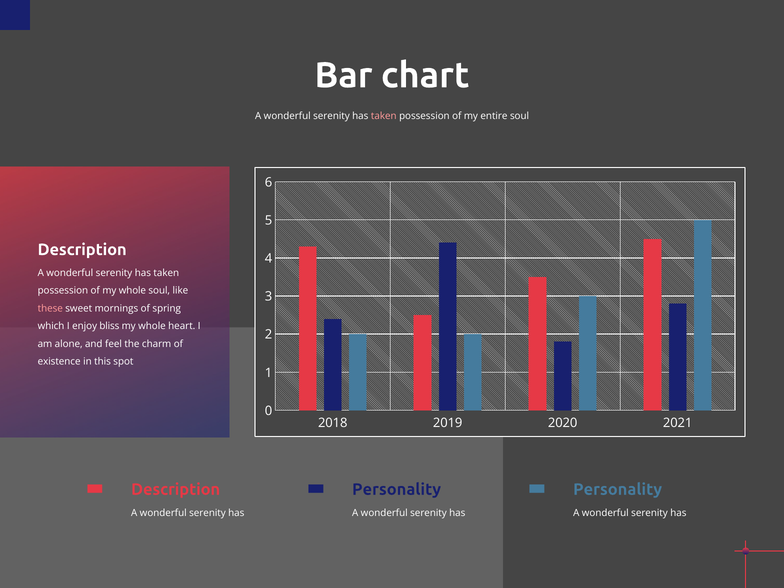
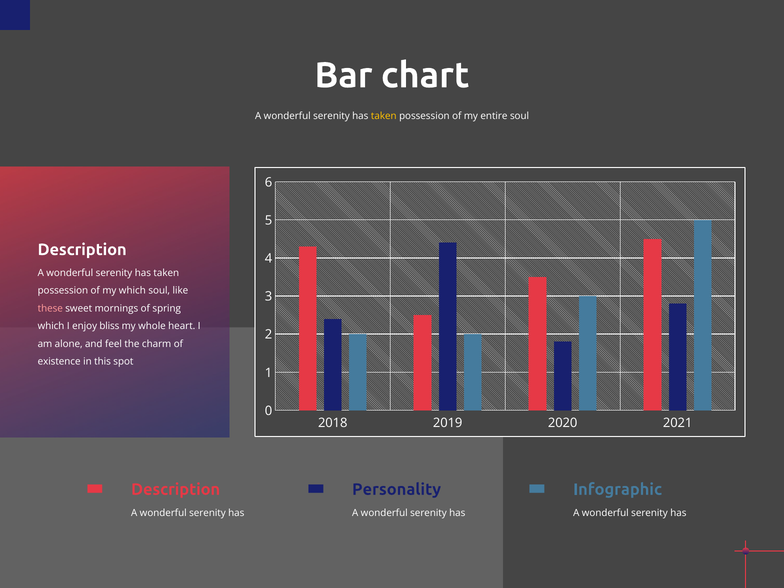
taken colour: pink -> yellow (384, 116)
of my whole: whole -> which (132, 291)
Personality: Personality -> Infographic (618, 489)
